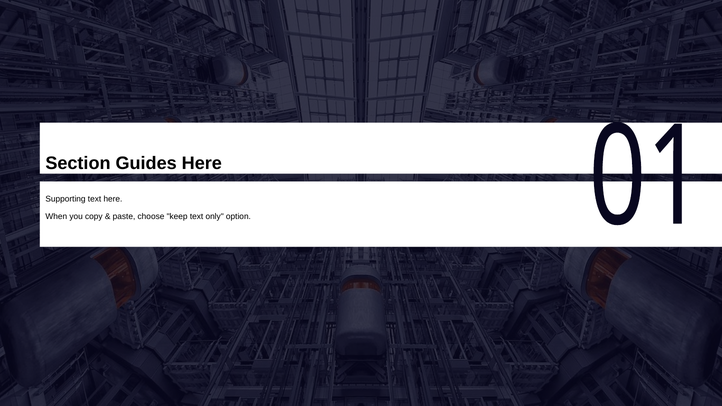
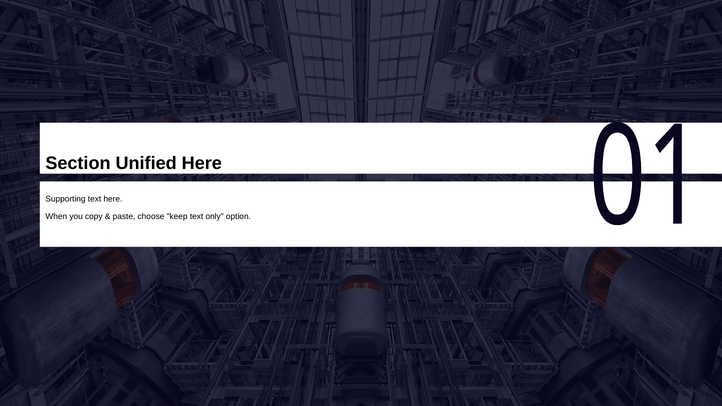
Guides: Guides -> Unified (146, 163)
